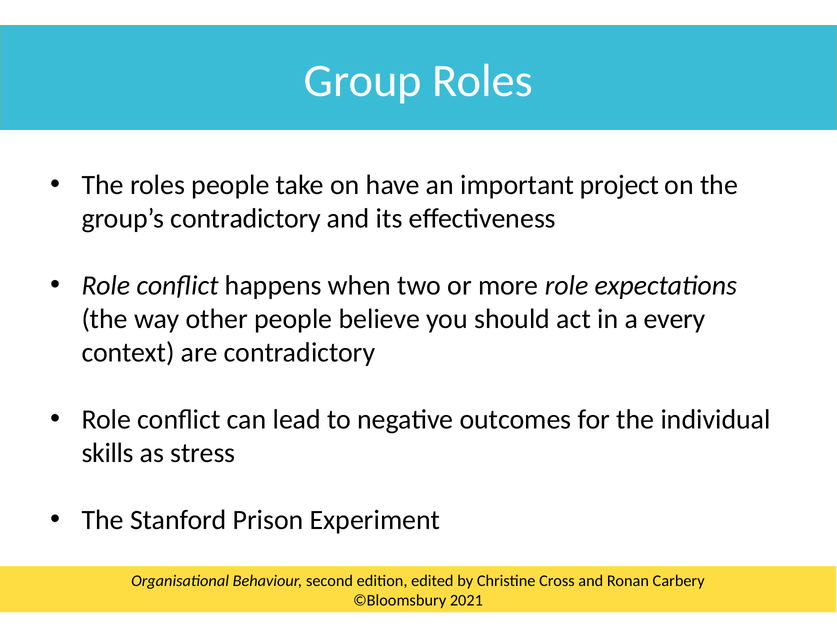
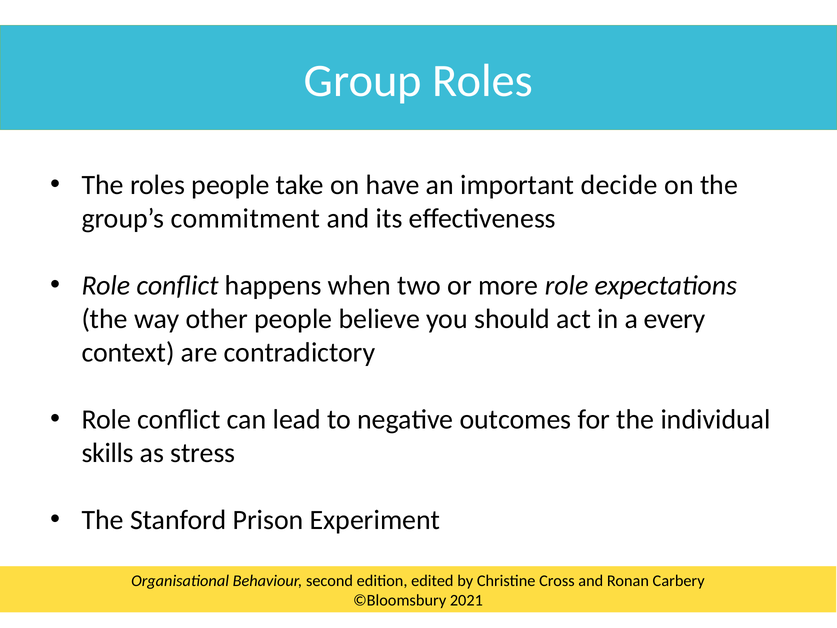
project: project -> decide (619, 185)
group’s contradictory: contradictory -> commitment (245, 219)
